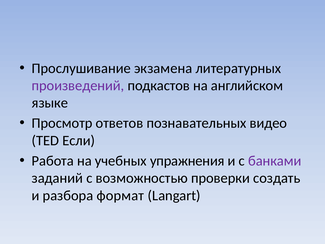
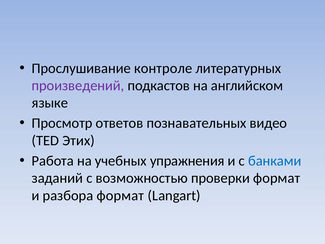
экзамена: экзамена -> контроле (163, 68)
Если: Если -> Этих (79, 140)
банками colour: purple -> blue (275, 161)
проверки создать: создать -> формат (277, 178)
